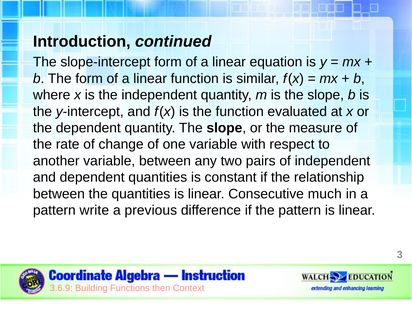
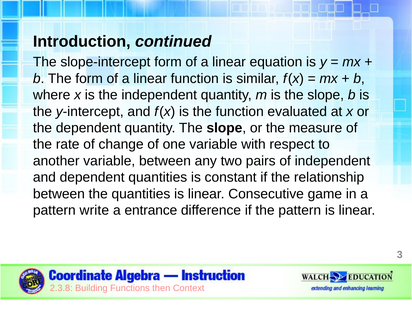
much: much -> game (325, 194)
previous: previous -> entrance (151, 210)
3.6.9: 3.6.9 -> 2.3.8 (61, 288)
